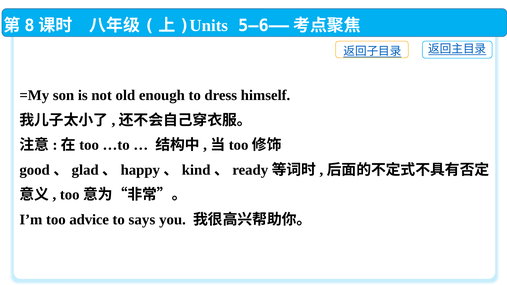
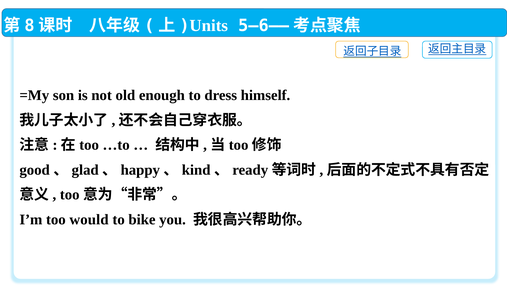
advice: advice -> would (89, 220)
says: says -> bike (142, 220)
